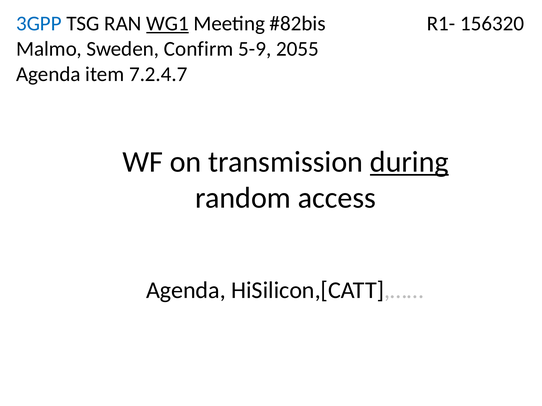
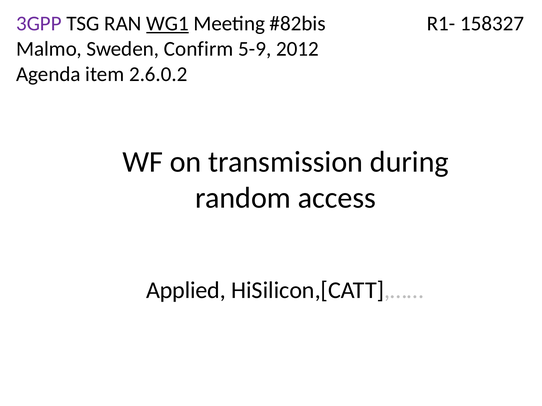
3GPP colour: blue -> purple (39, 24)
156320: 156320 -> 158327 (492, 24)
2055: 2055 -> 2012 (297, 49)
7.2.4.7: 7.2.4.7 -> 2.6.0.2 (158, 74)
during underline: present -> none (409, 162)
Agenda: Agenda -> Applied (186, 291)
